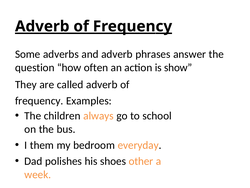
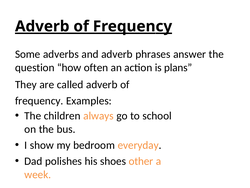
show: show -> plans (178, 68)
them: them -> show (42, 145)
